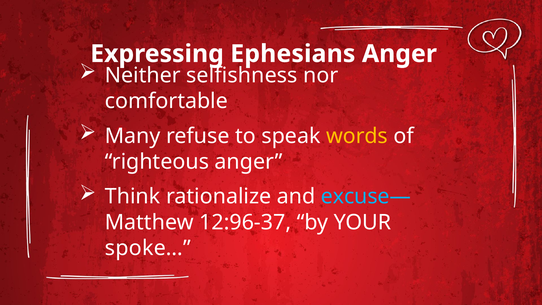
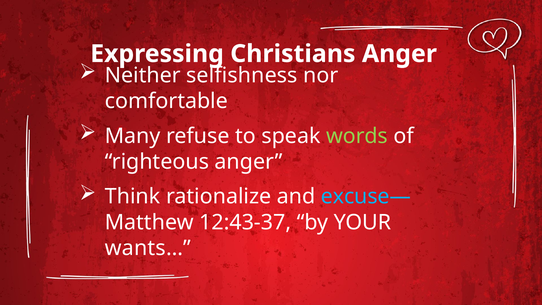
Ephesians: Ephesians -> Christians (293, 54)
words colour: yellow -> light green (357, 136)
12:96-37: 12:96-37 -> 12:43-37 (245, 222)
spoke…: spoke… -> wants… (148, 248)
